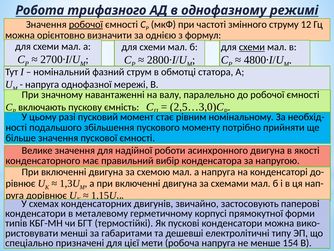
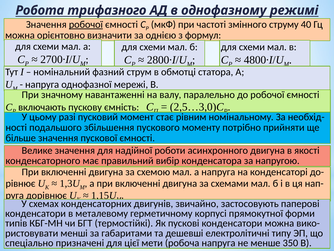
12: 12 -> 40 (306, 24)
схеми underline: present -> none (252, 47)
154: 154 -> 350 (290, 243)
